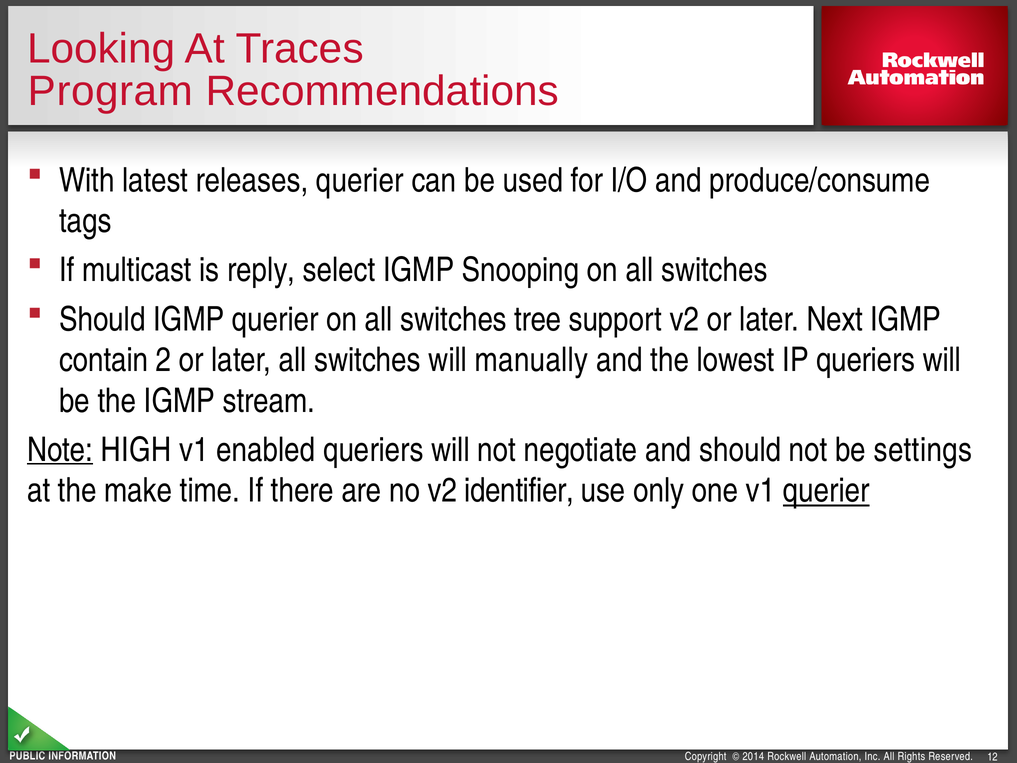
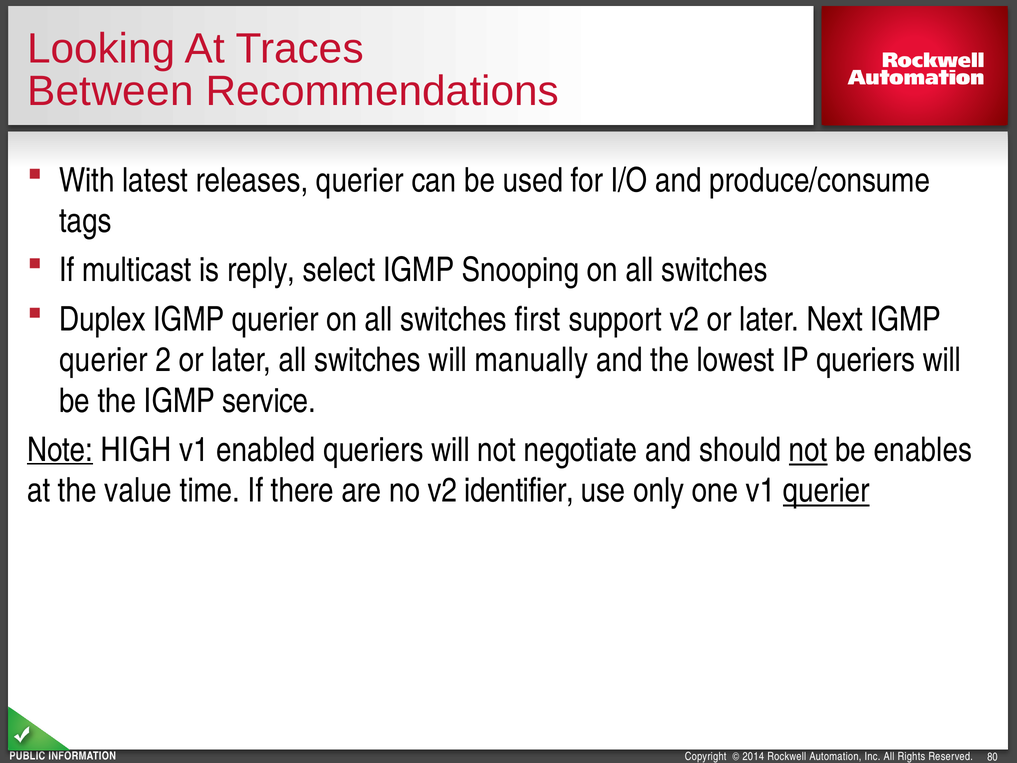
Program: Program -> Between (110, 91)
Should: Should -> Duplex (102, 319)
tree: tree -> first (538, 319)
contain: contain -> querier (103, 360)
stream: stream -> service (269, 401)
not underline: none -> present (808, 450)
settings: settings -> enables (923, 450)
make: make -> value (138, 491)
12: 12 -> 80 (992, 757)
